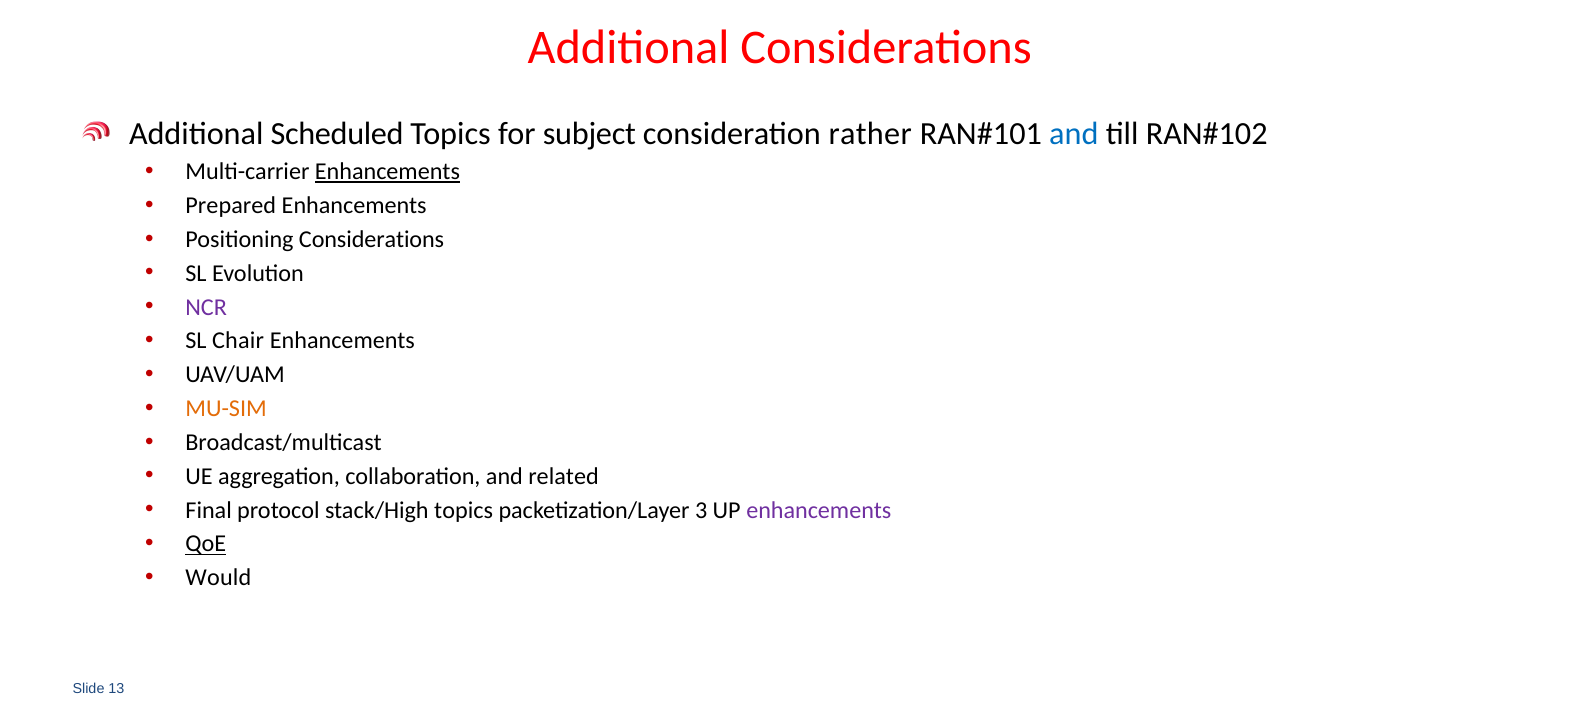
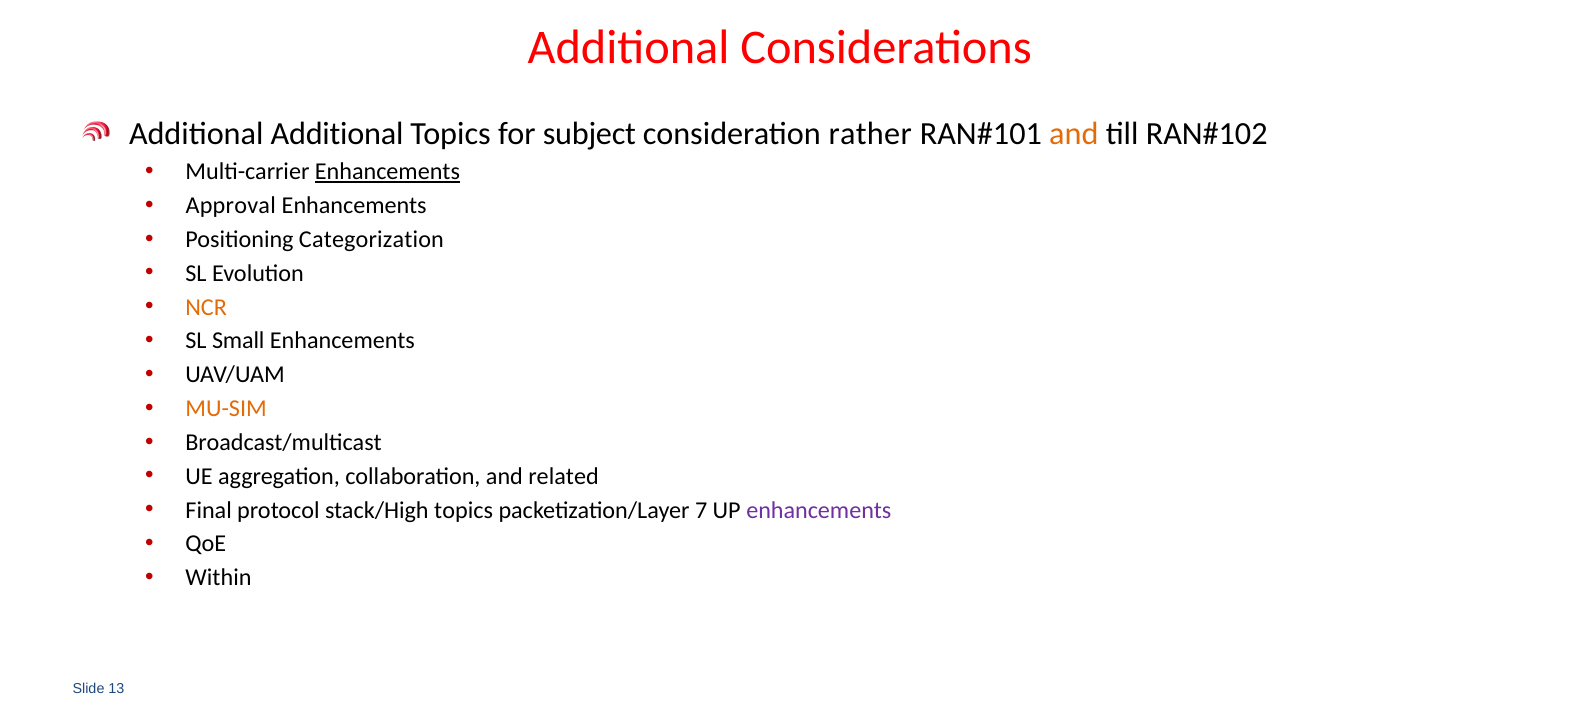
Additional Scheduled: Scheduled -> Additional (337, 134)
and colour: blue -> orange (1074, 134)
Prepared: Prepared -> Approval (231, 206)
Positioning Considerations: Considerations -> Categorization (371, 239)
NCR colour: purple -> orange (206, 307)
Chair: Chair -> Small (238, 341)
3: 3 -> 7 (701, 510)
QoE underline: present -> none (206, 544)
Would: Would -> Within (218, 578)
